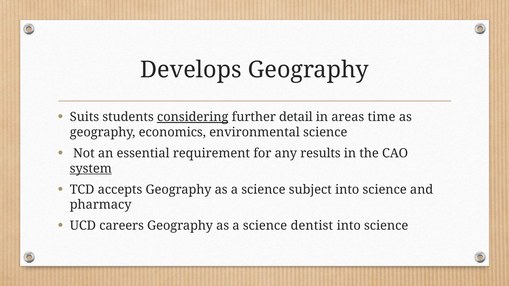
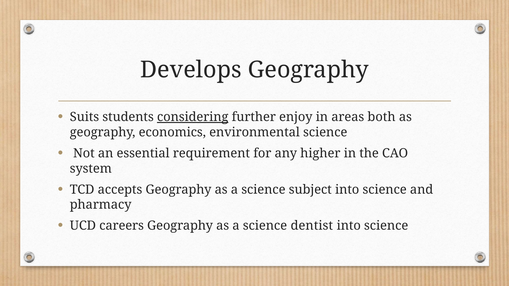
detail: detail -> enjoy (296, 117)
time: time -> both (382, 117)
results: results -> higher (320, 153)
system underline: present -> none (91, 169)
